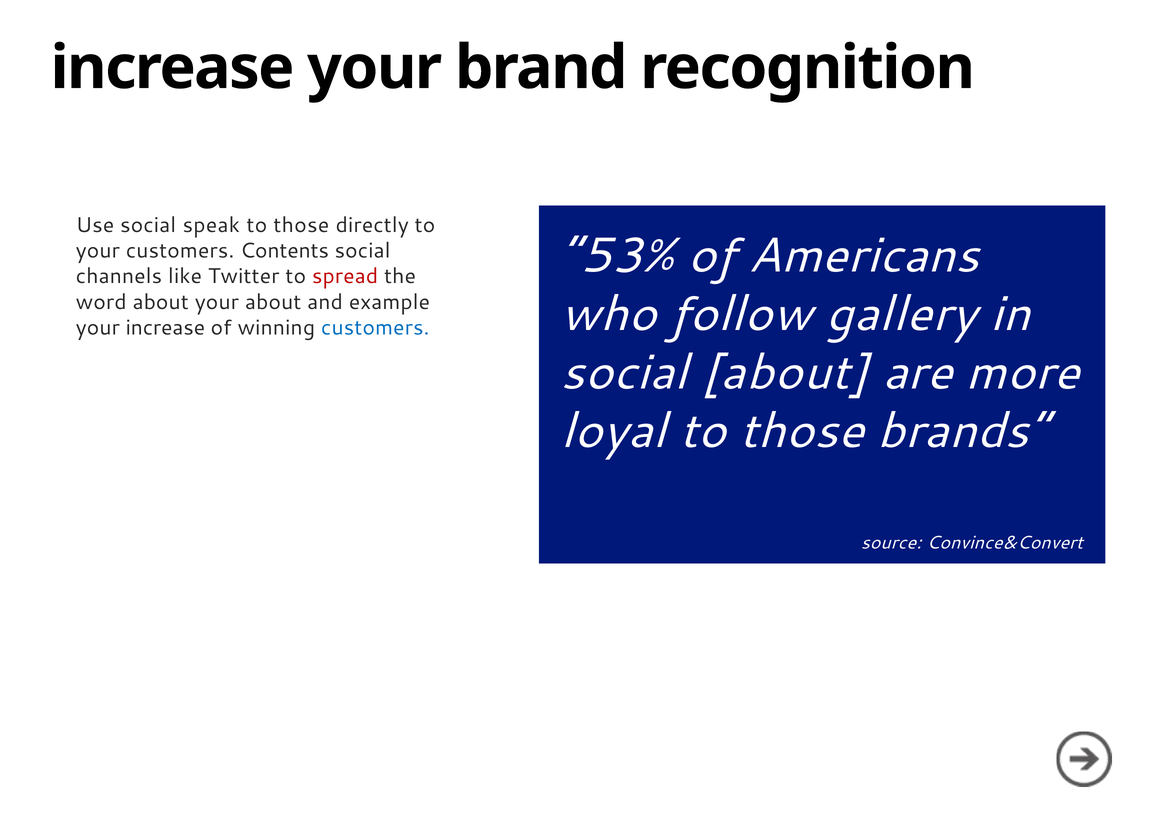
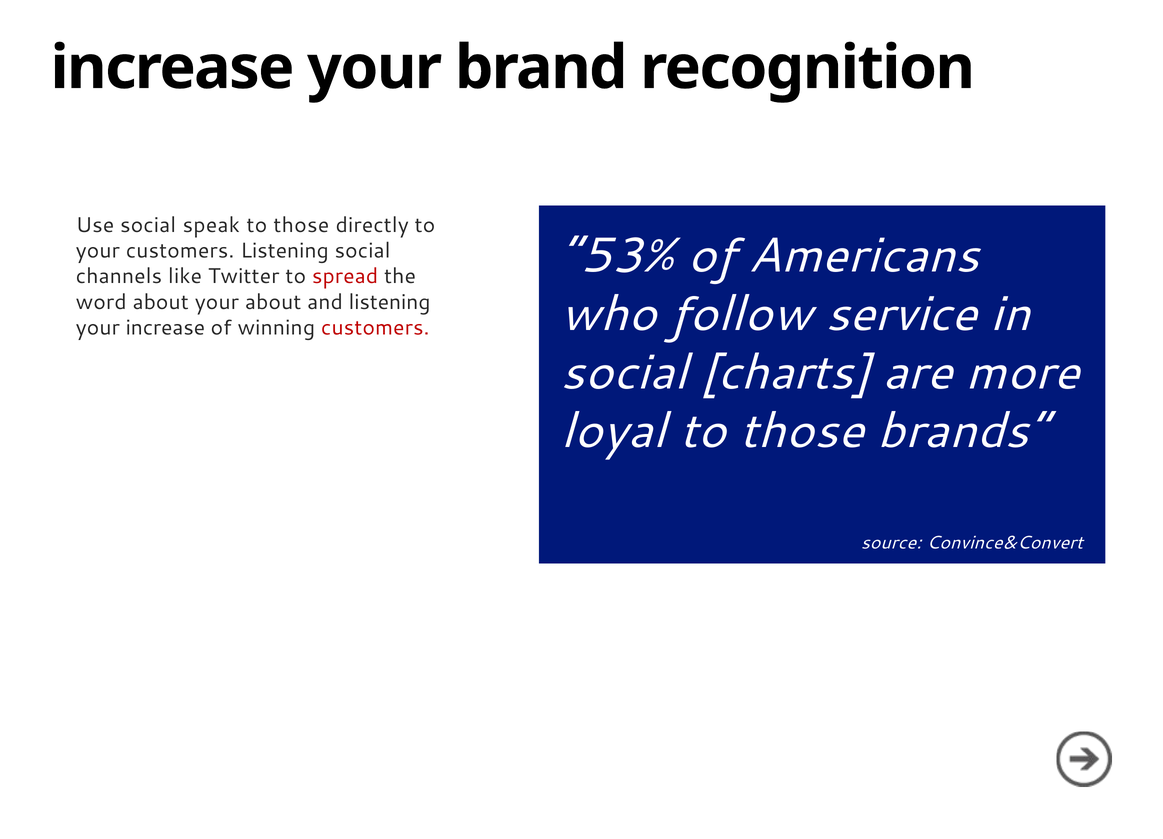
customers Contents: Contents -> Listening (285, 251)
and example: example -> listening (390, 302)
gallery: gallery -> service (901, 314)
customers colour: blue -> red (375, 328)
social about: about -> charts (786, 373)
